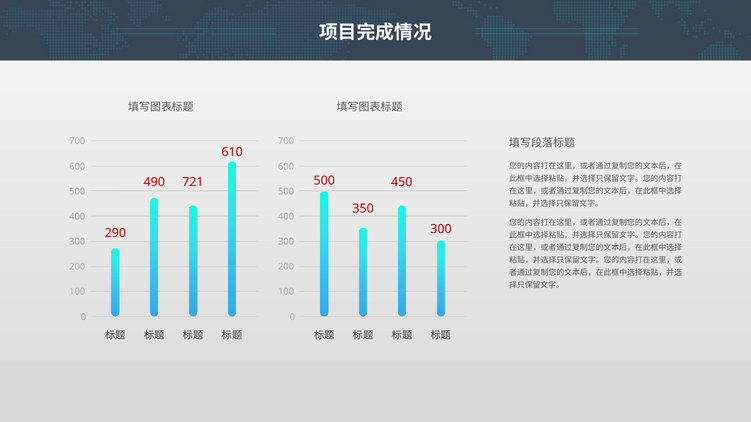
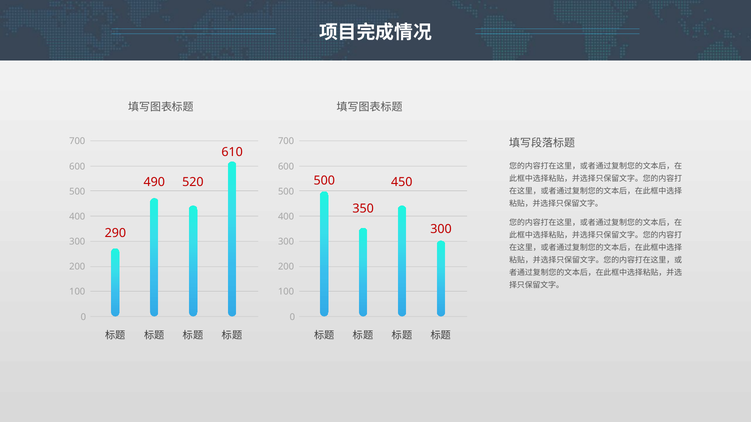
721: 721 -> 520 (193, 182)
